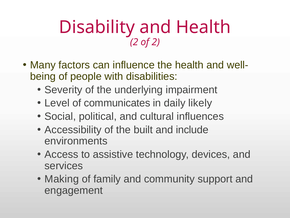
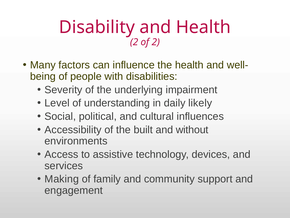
communicates: communicates -> understanding (117, 103)
include: include -> without (192, 129)
